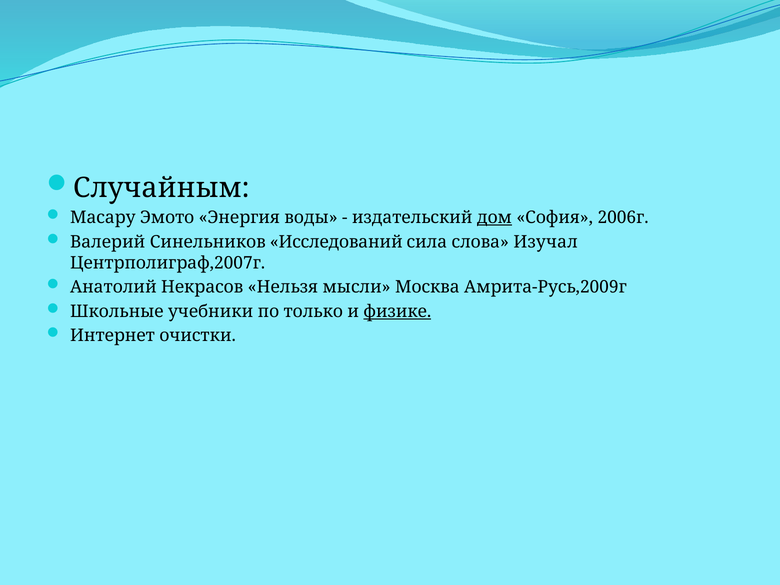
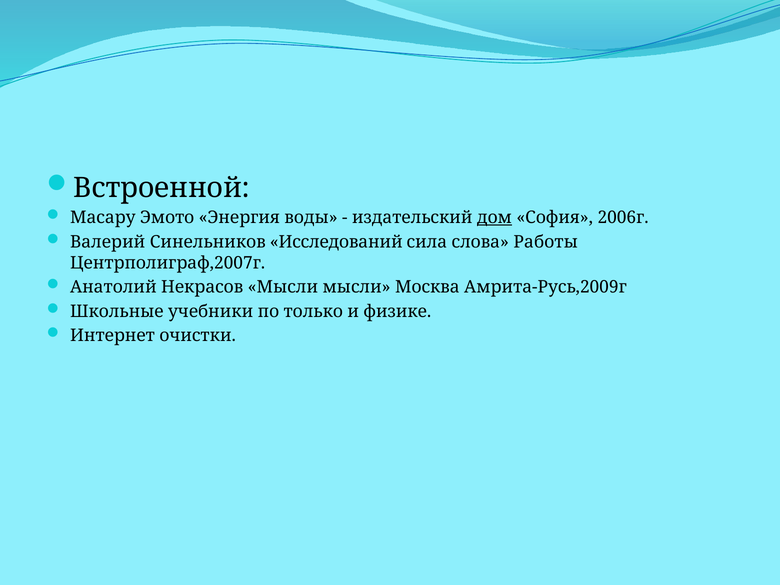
Случайным: Случайным -> Встроенной (162, 188)
Изучал: Изучал -> Работы (546, 242)
Некрасов Нельзя: Нельзя -> Мысли (283, 287)
физике underline: present -> none (397, 311)
